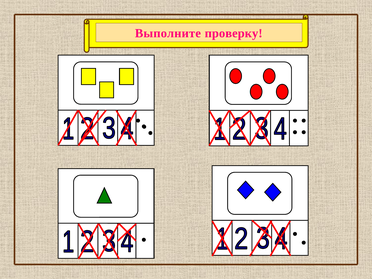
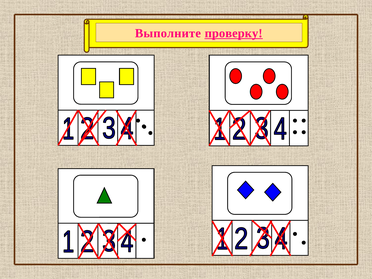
проверку underline: none -> present (234, 33)
